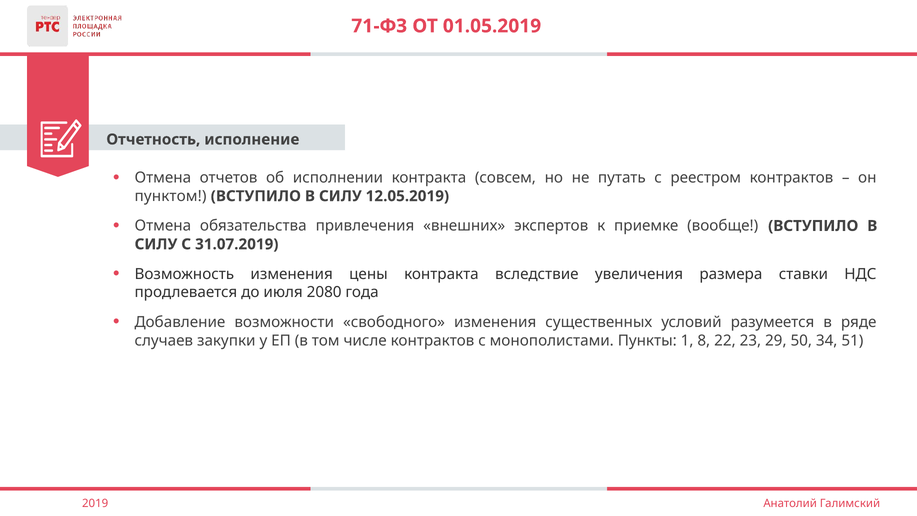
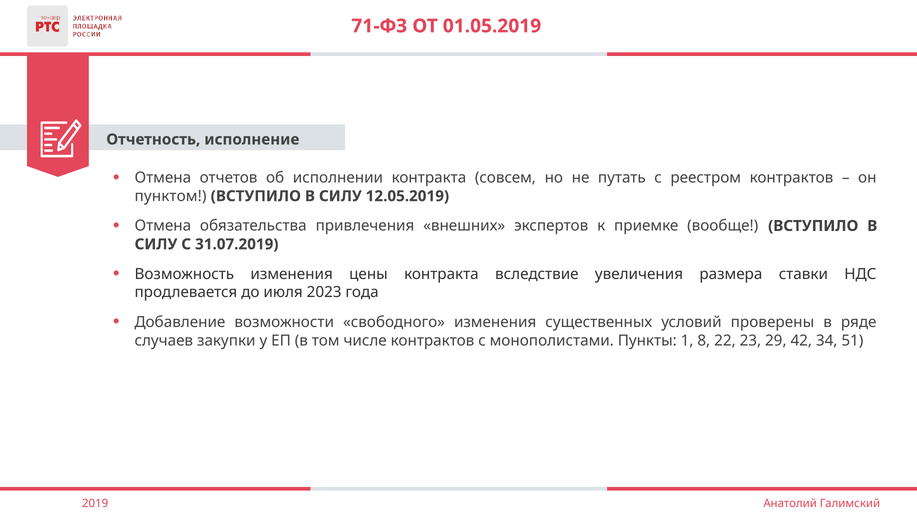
2080: 2080 -> 2023 (324, 292)
разумеется: разумеется -> проверены (772, 322)
50: 50 -> 42 (801, 340)
